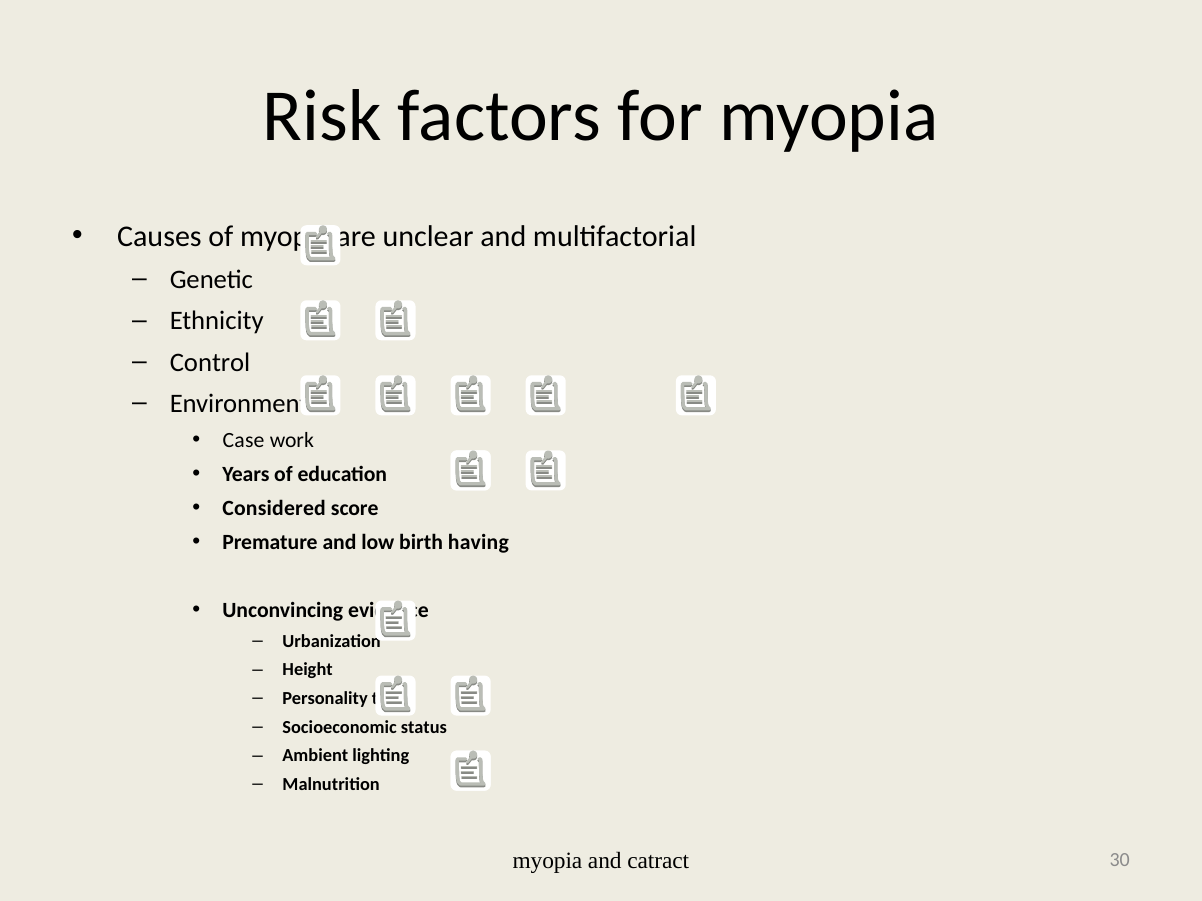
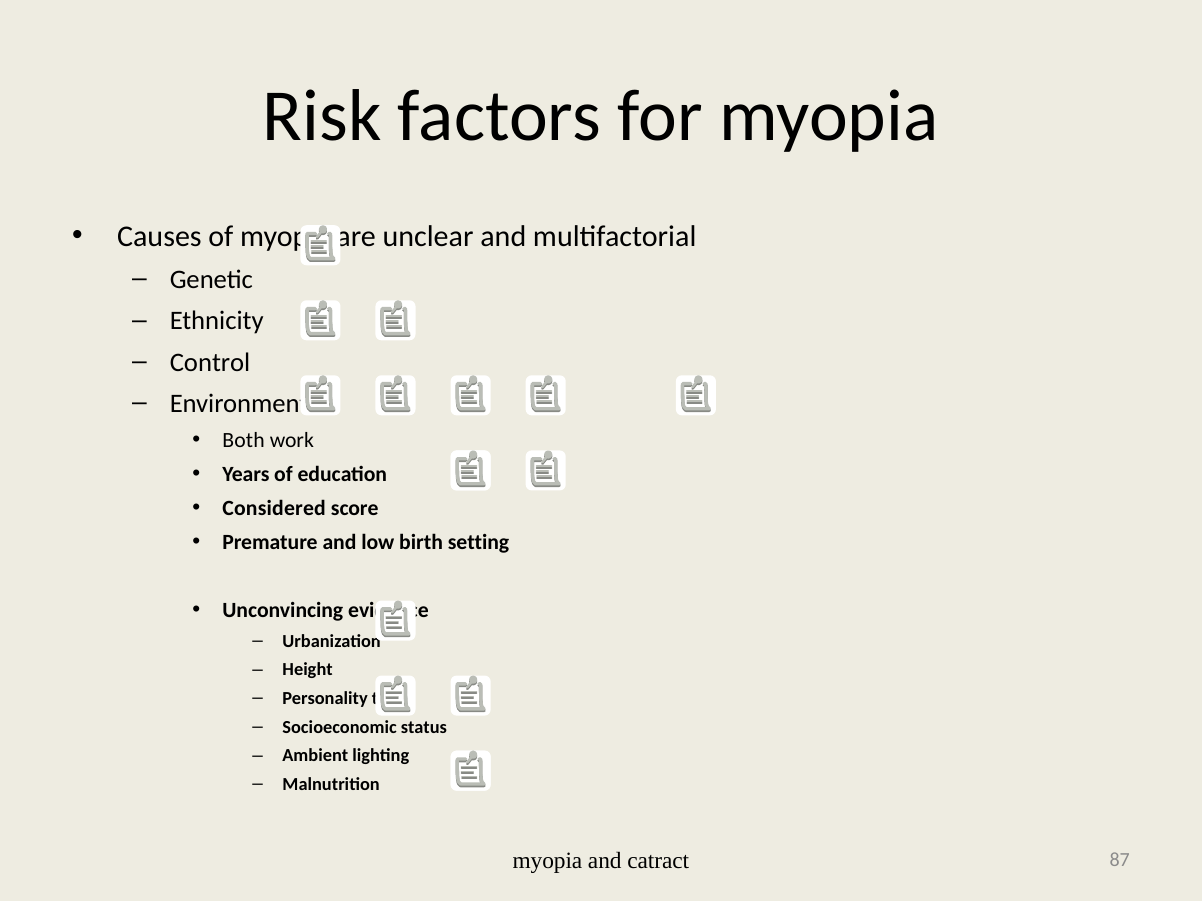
Case: Case -> Both (244, 441)
having: having -> setting (479, 543)
30: 30 -> 87 (1120, 861)
